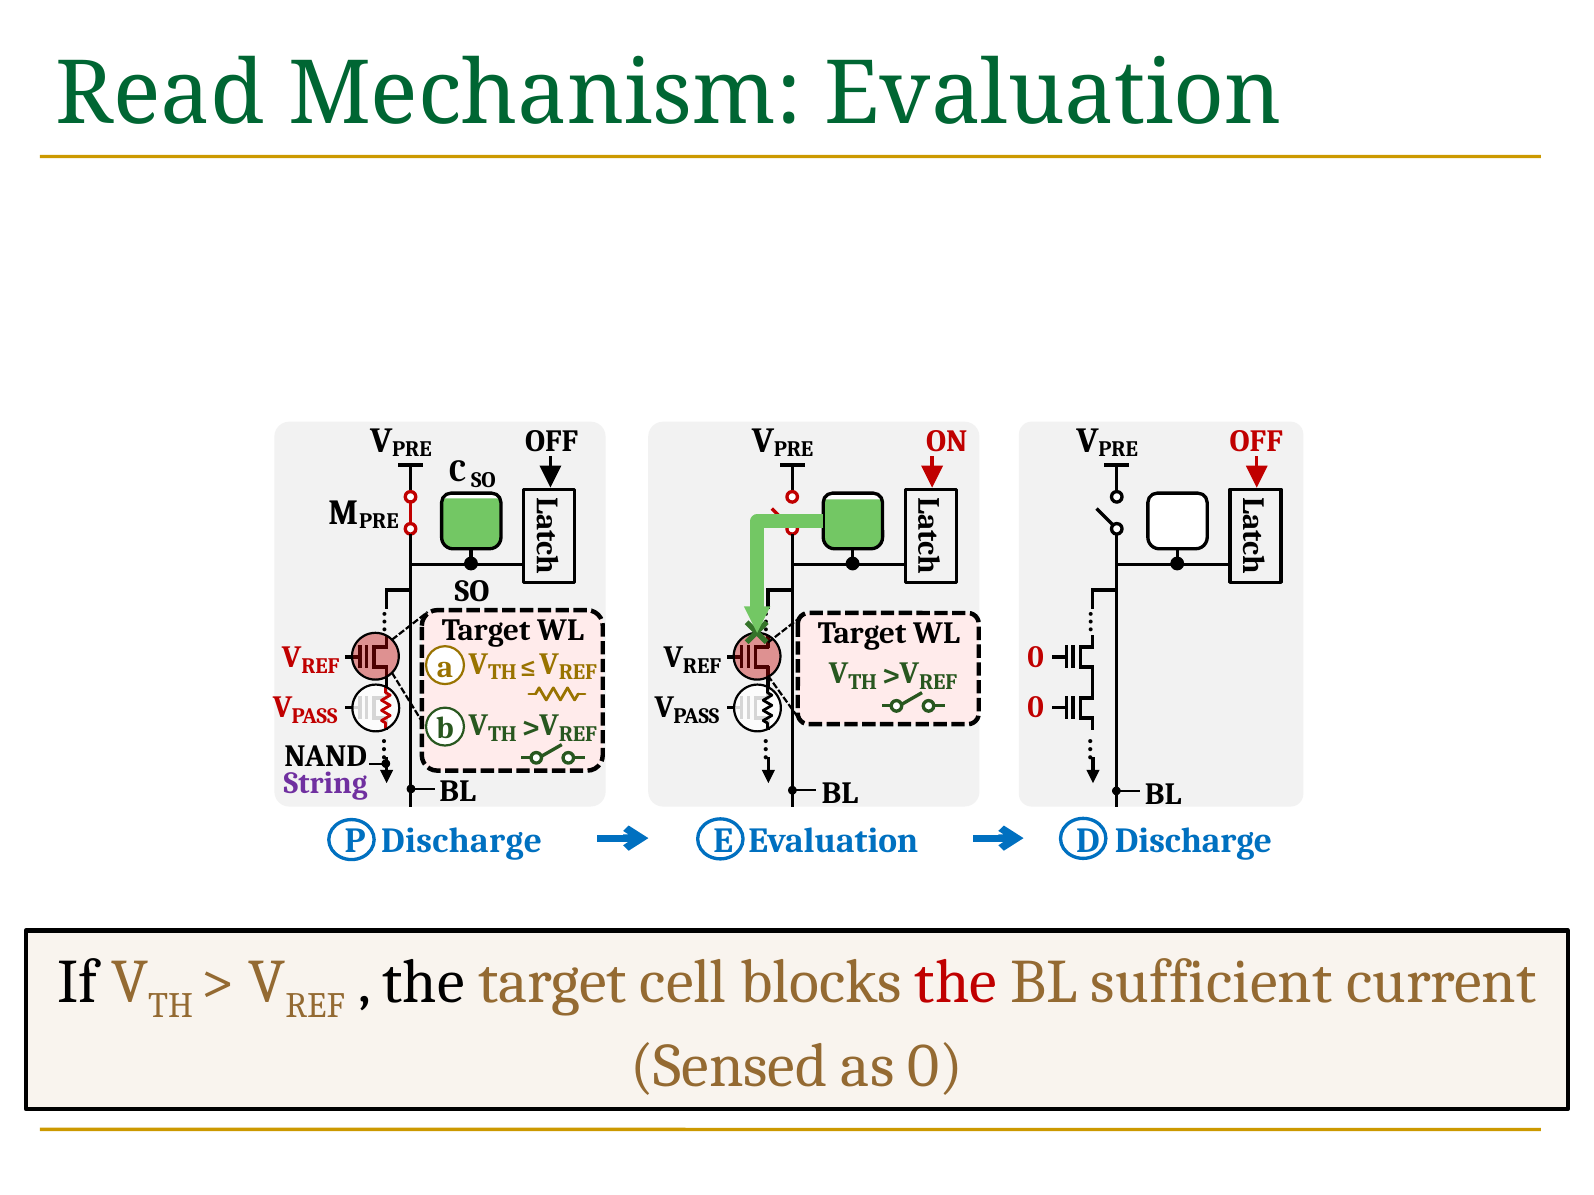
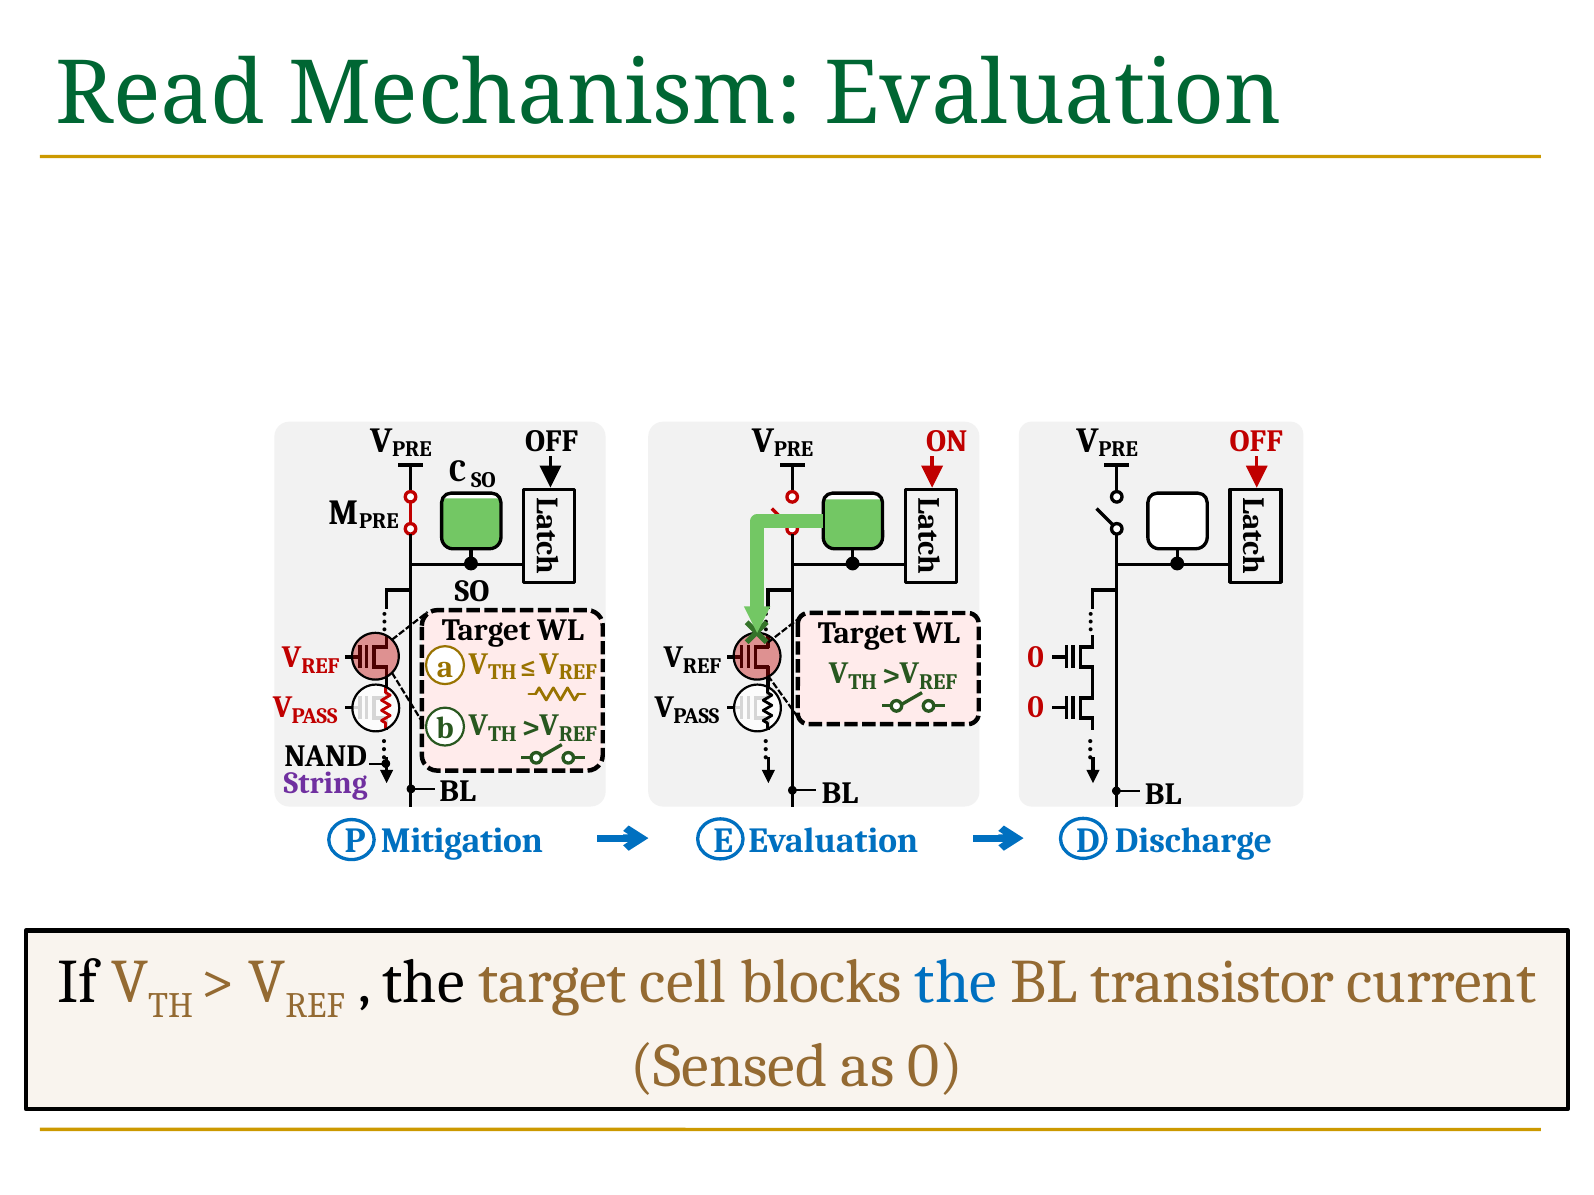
P Discharge: Discharge -> Mitigation (462, 841)
the colour: red -> blue (956, 982)
sufficient: sufficient -> transistor (1212, 982)
